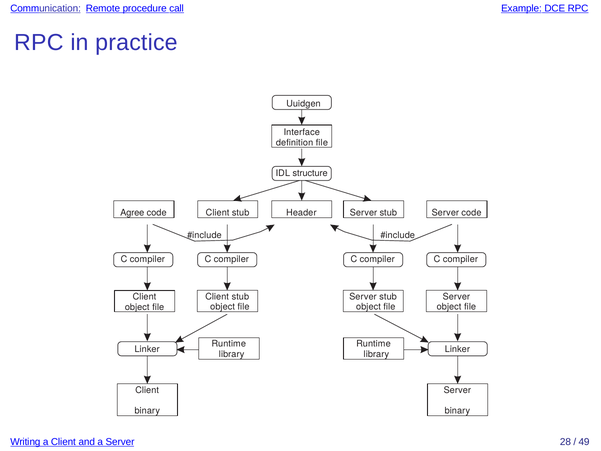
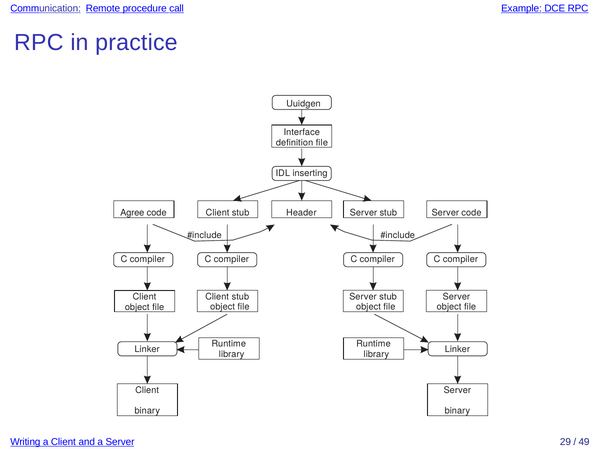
structure: structure -> inserting (310, 174)
28: 28 -> 29 (565, 442)
